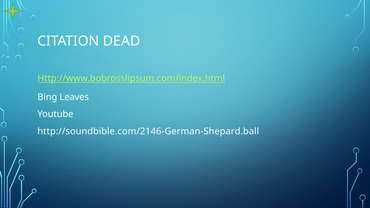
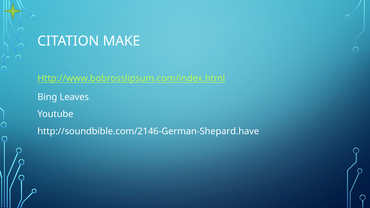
DEAD: DEAD -> MAKE (122, 41)
http://soundbible.com/2146-German-Shepard.ball: http://soundbible.com/2146-German-Shepard.ball -> http://soundbible.com/2146-German-Shepard.have (148, 131)
